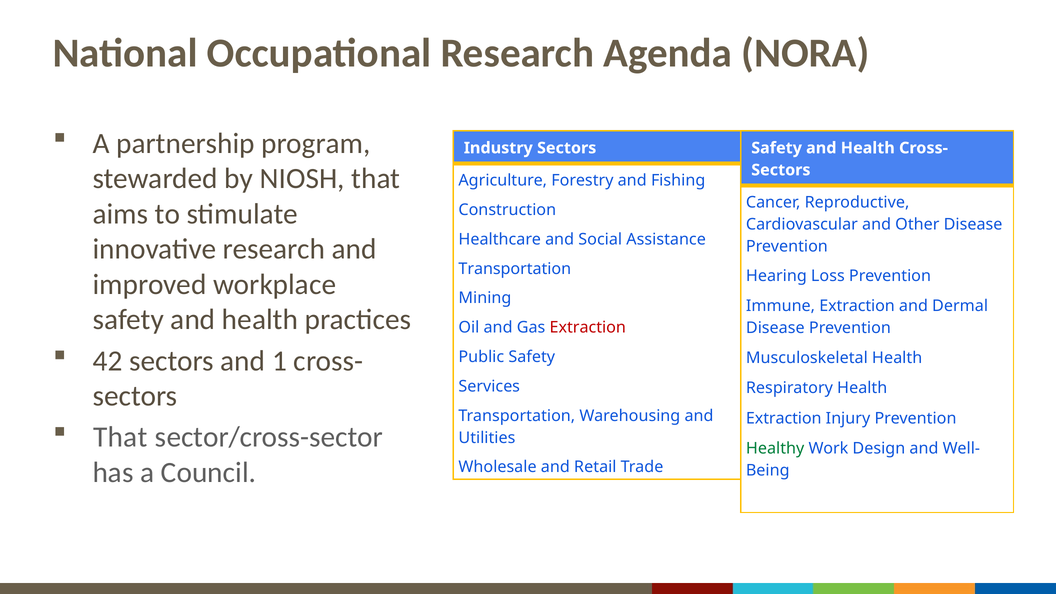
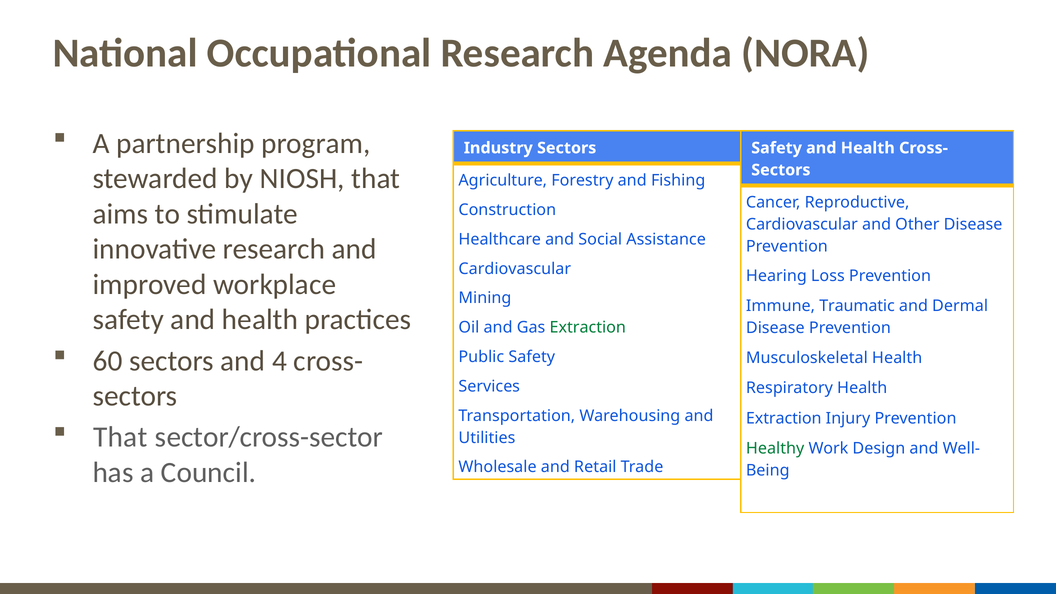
Transportation: Transportation -> Cardiovascular (515, 269)
Immune Extraction: Extraction -> Traumatic (857, 306)
Extraction colour: red -> green (588, 328)
42: 42 -> 60 (108, 361)
1: 1 -> 4 (279, 361)
